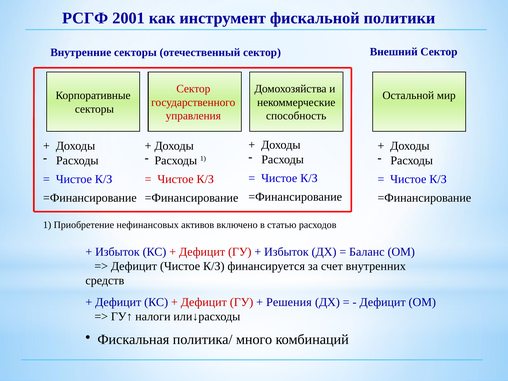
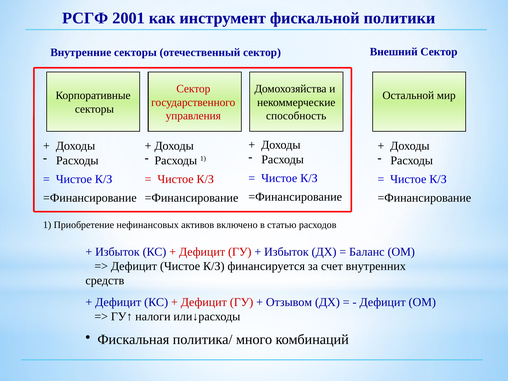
Решения: Решения -> Отзывом (289, 302)
